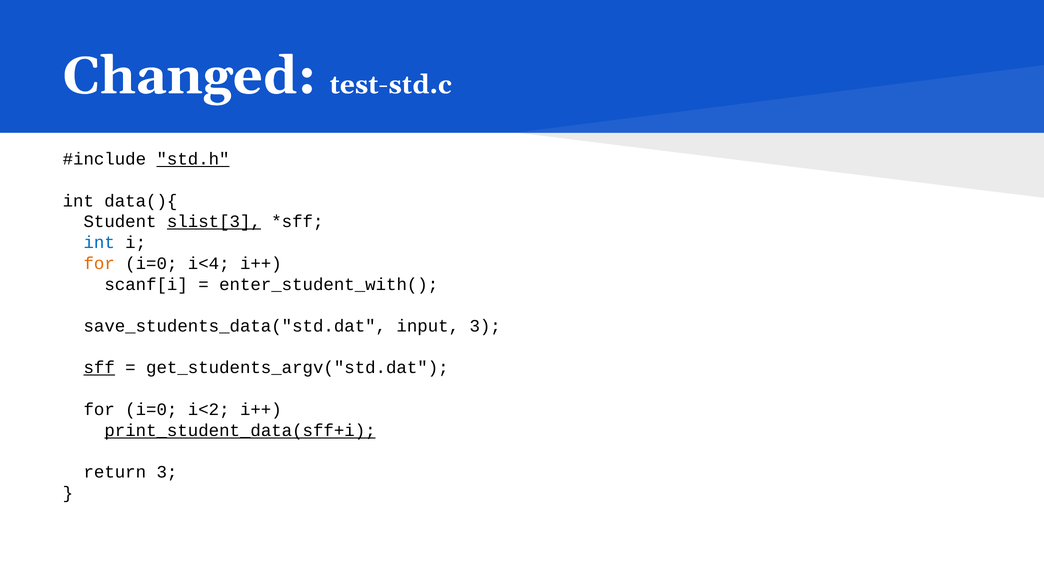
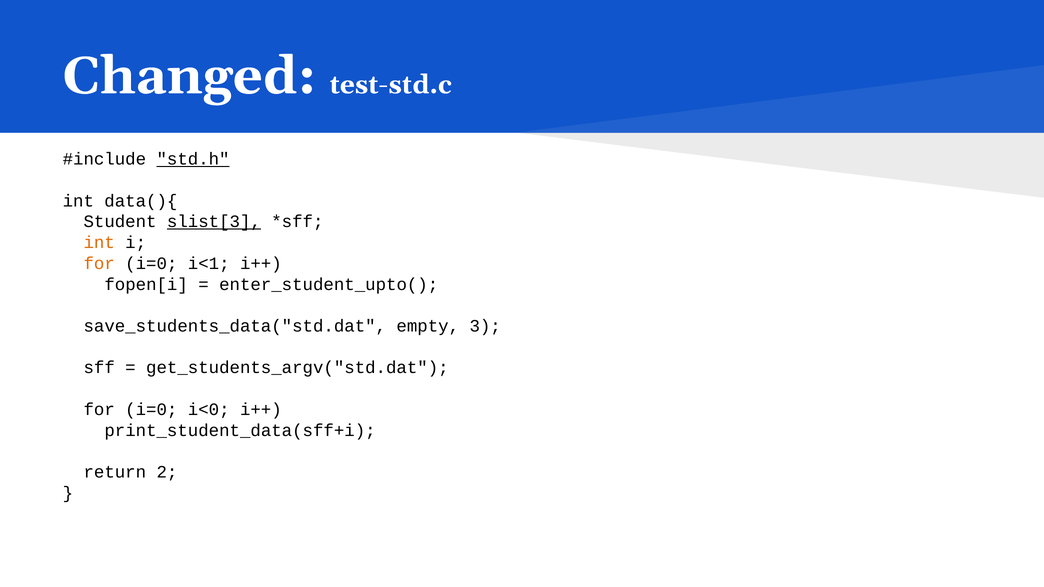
int colour: blue -> orange (99, 243)
i<4: i<4 -> i<1 (209, 264)
scanf[i: scanf[i -> fopen[i (146, 284)
enter_student_with(: enter_student_with( -> enter_student_upto( (329, 284)
input: input -> empty (428, 326)
sff underline: present -> none (99, 368)
i<2: i<2 -> i<0 (209, 410)
print_student_data(sff+i underline: present -> none (240, 431)
return 3: 3 -> 2 (167, 472)
